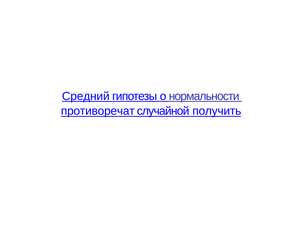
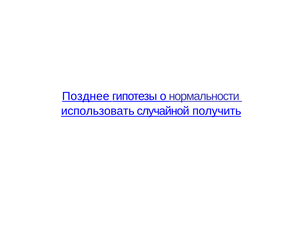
Средний: Средний -> Позднее (86, 96)
противоречат: противоречат -> использовать (98, 111)
